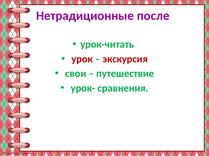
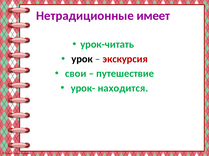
после: после -> имеет (153, 16)
урок colour: red -> black (82, 59)
сравнения: сравнения -> находится (123, 88)
